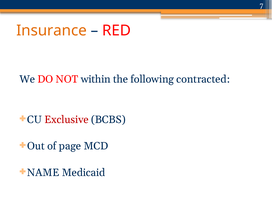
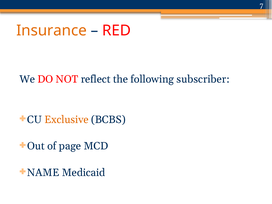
within: within -> reflect (96, 79)
contracted: contracted -> subscriber (203, 79)
Exclusive colour: red -> orange (67, 120)
